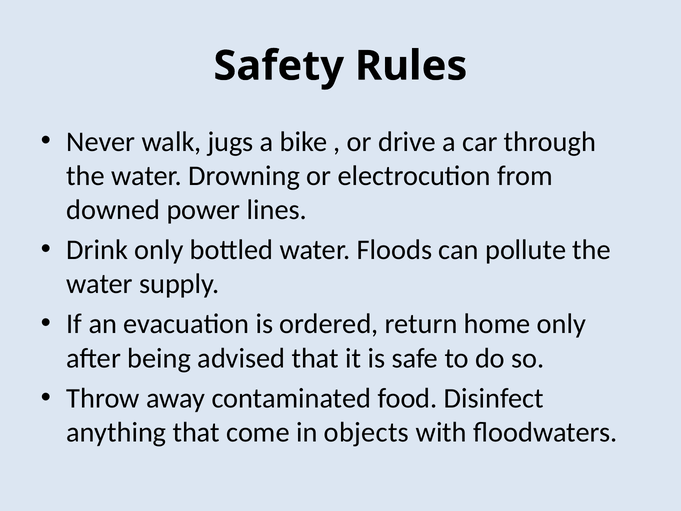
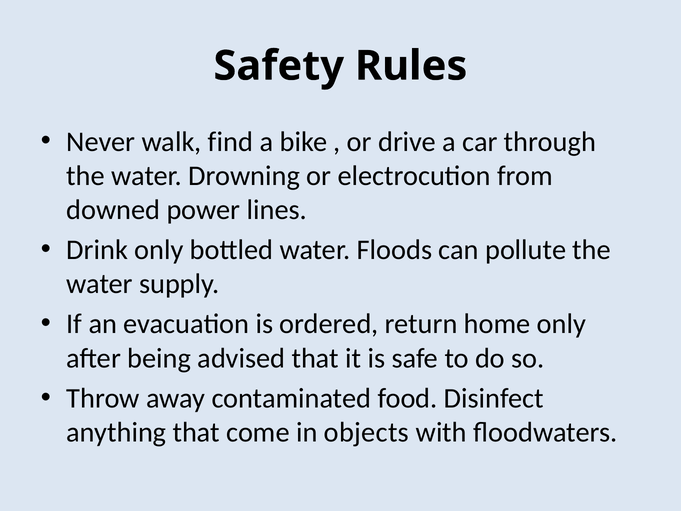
jugs: jugs -> find (231, 142)
